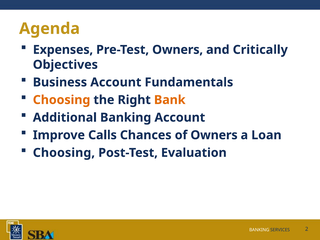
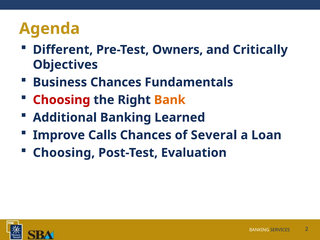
Expenses: Expenses -> Different (63, 50)
Business Account: Account -> Chances (116, 82)
Choosing colour: orange -> red (62, 100)
Banking Account: Account -> Learned (180, 118)
of Owners: Owners -> Several (214, 135)
